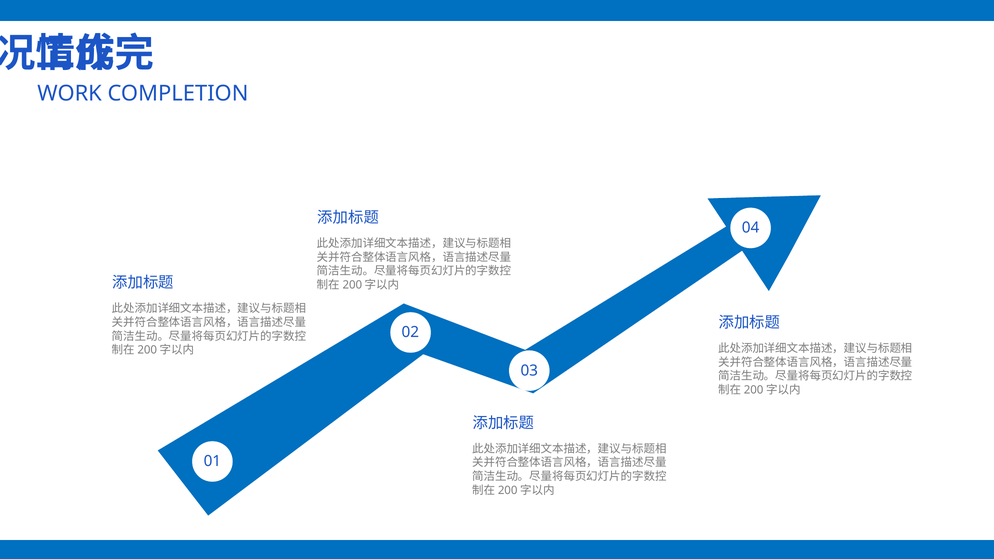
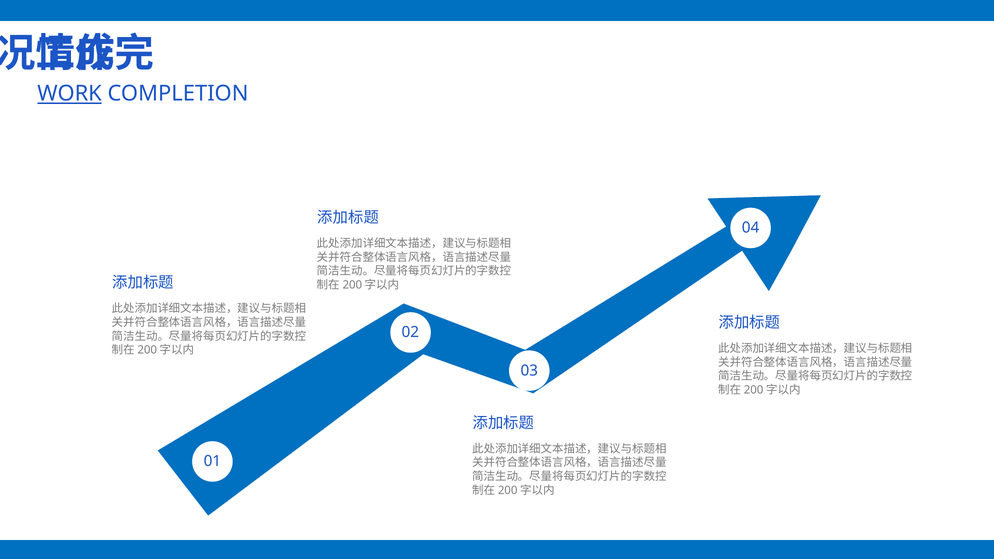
WORK underline: none -> present (70, 94)
